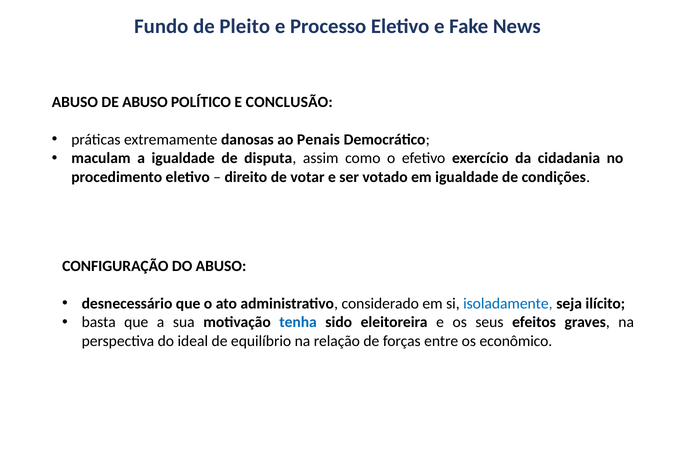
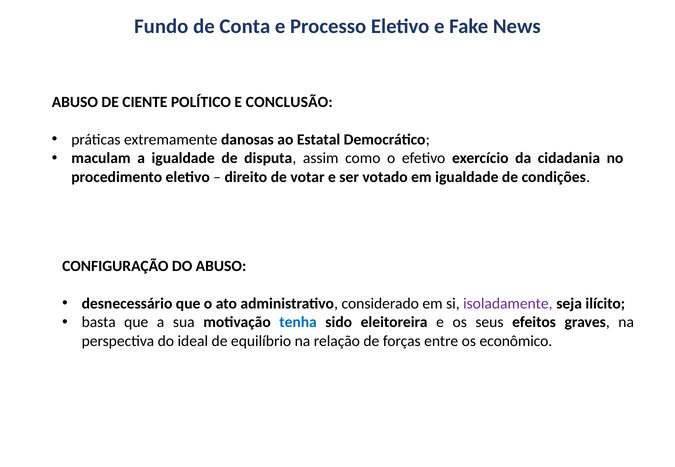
Pleito: Pleito -> Conta (245, 26)
DE ABUSO: ABUSO -> CIENTE (145, 102)
Penais: Penais -> Estatal (319, 140)
isoladamente colour: blue -> purple (508, 304)
